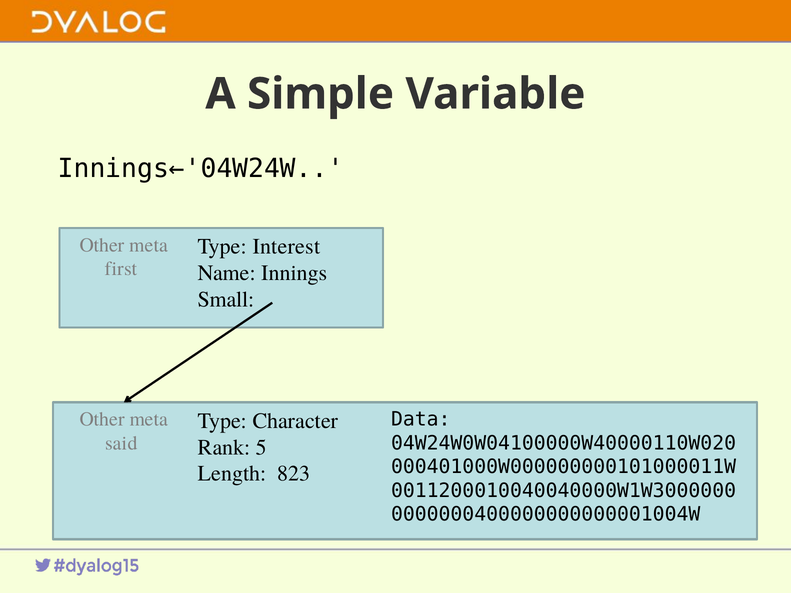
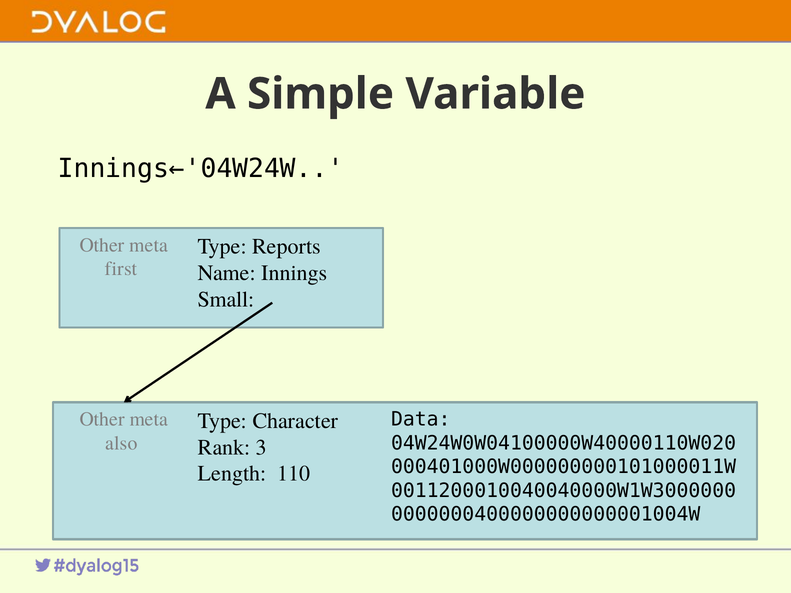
Interest: Interest -> Reports (287, 247)
said: said -> also (121, 443)
5: 5 -> 3 (261, 448)
823: 823 -> 110 (294, 474)
